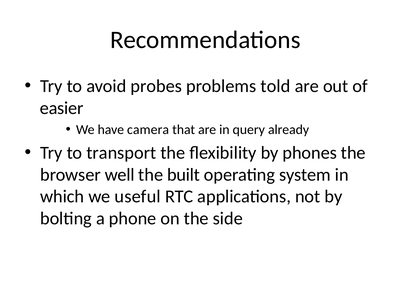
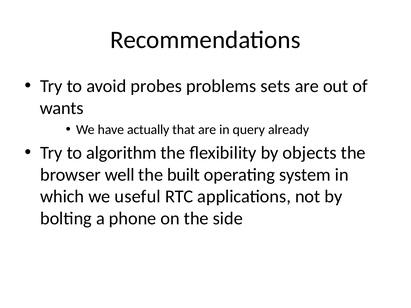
told: told -> sets (275, 86)
easier: easier -> wants (62, 108)
camera: camera -> actually (148, 130)
transport: transport -> algorithm (121, 153)
phones: phones -> objects (310, 153)
